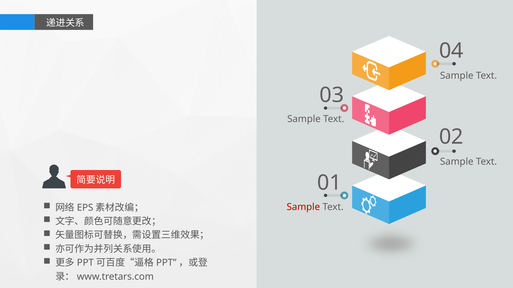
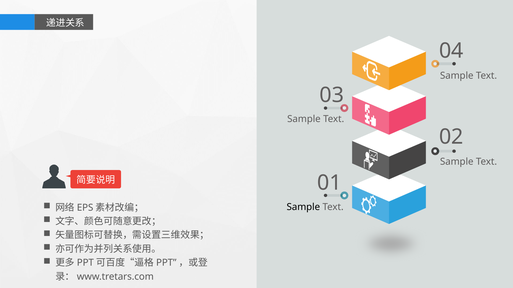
Sample colour: red -> black (303, 207)
